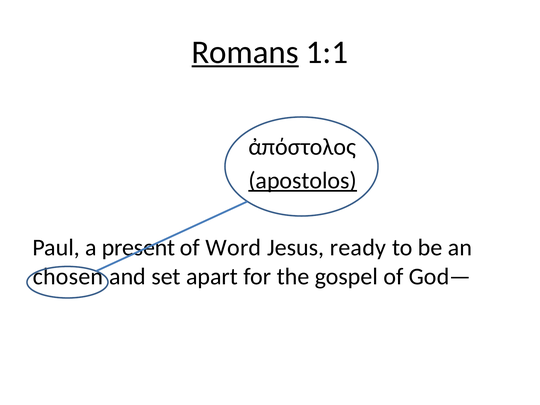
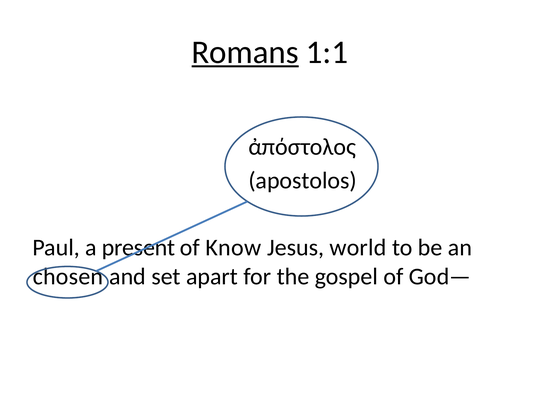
apostolos underline: present -> none (303, 181)
Word: Word -> Know (233, 248)
ready: ready -> world (358, 248)
